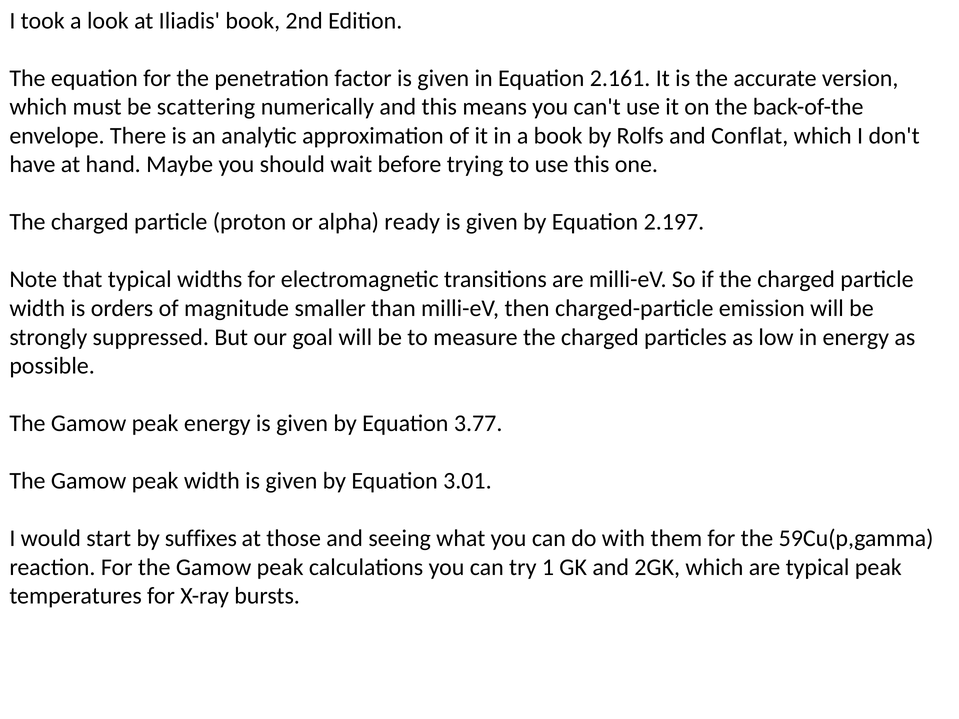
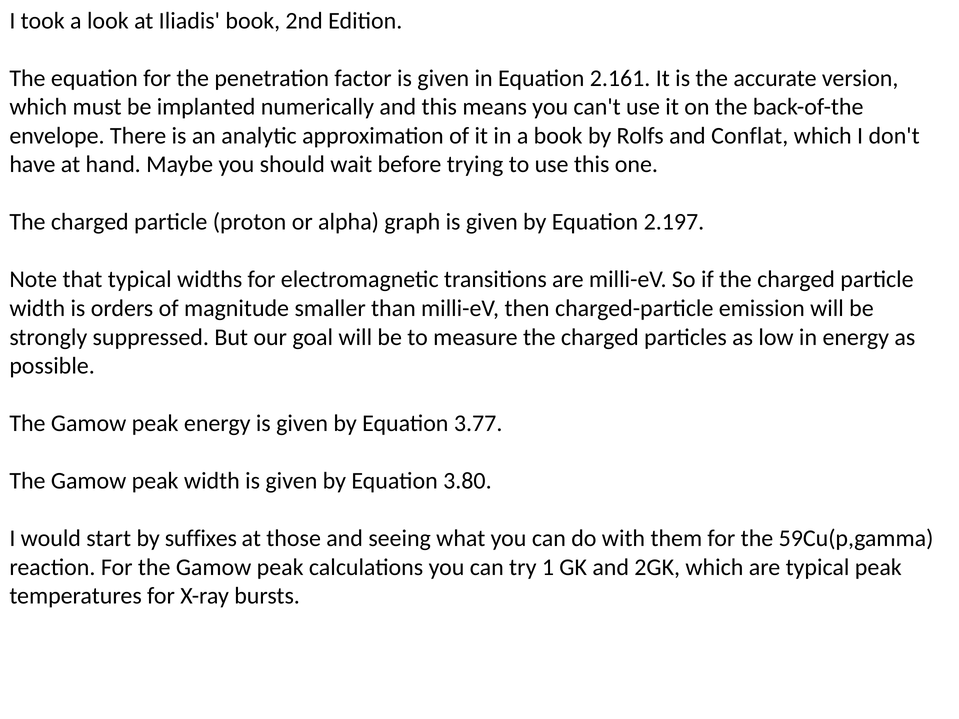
scattering: scattering -> implanted (206, 107)
ready: ready -> graph (412, 222)
3.01: 3.01 -> 3.80 (467, 481)
